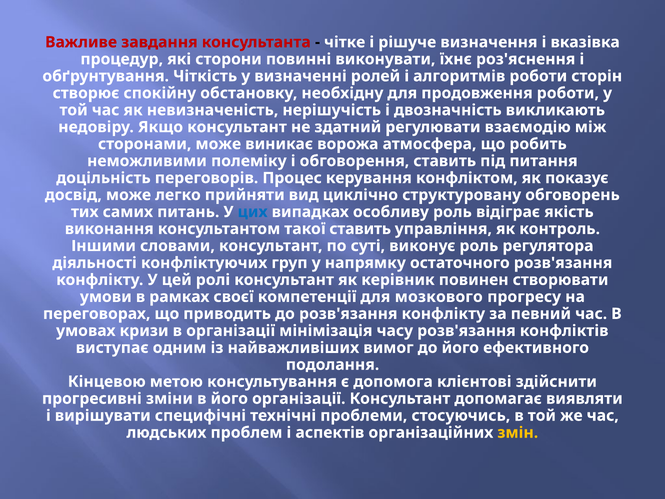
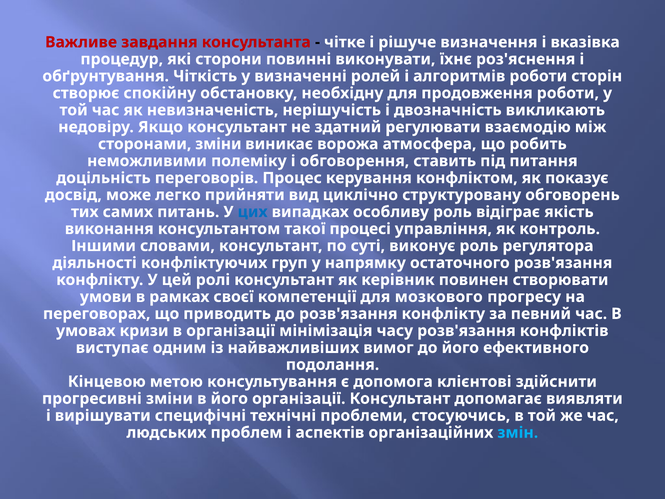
сторонами може: може -> зміни (218, 144)
такої ставить: ставить -> процесі (360, 229)
змін colour: yellow -> light blue (518, 432)
